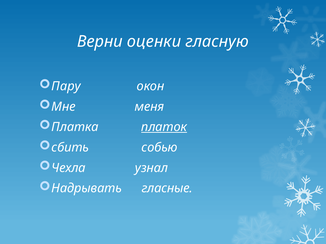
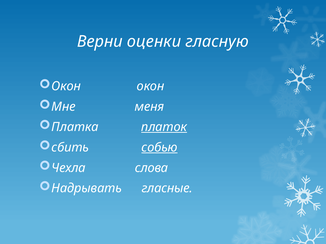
Пару: Пару -> Окон (66, 86)
собью underline: none -> present (160, 148)
узнал: узнал -> слова (151, 168)
